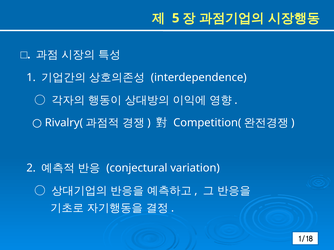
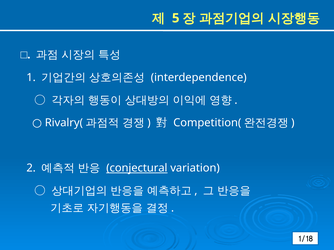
conjectural underline: none -> present (137, 168)
